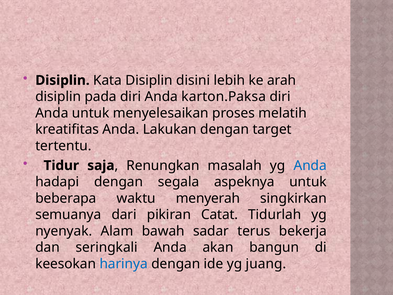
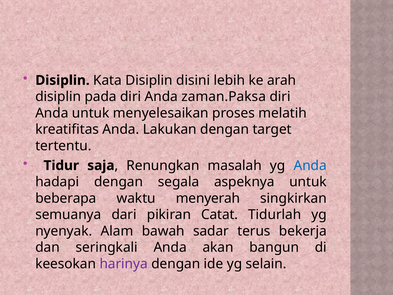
karton.Paksa: karton.Paksa -> zaman.Paksa (224, 97)
harinya colour: blue -> purple (124, 264)
juang: juang -> selain (266, 264)
